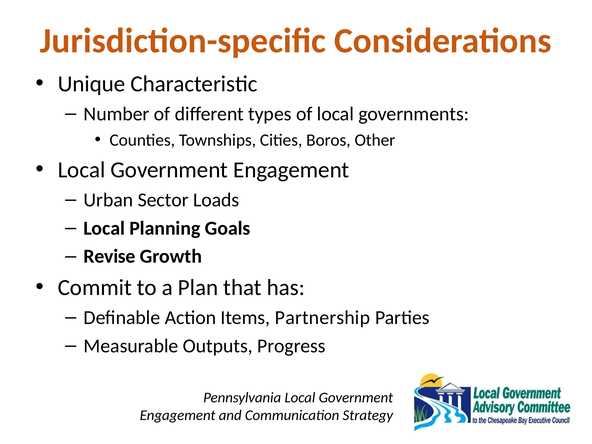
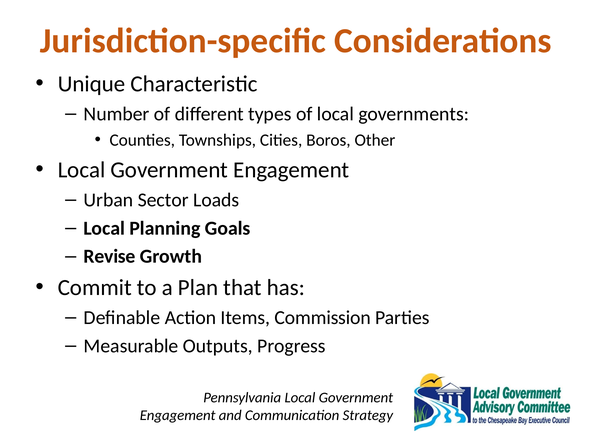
Partnership: Partnership -> Commission (323, 318)
